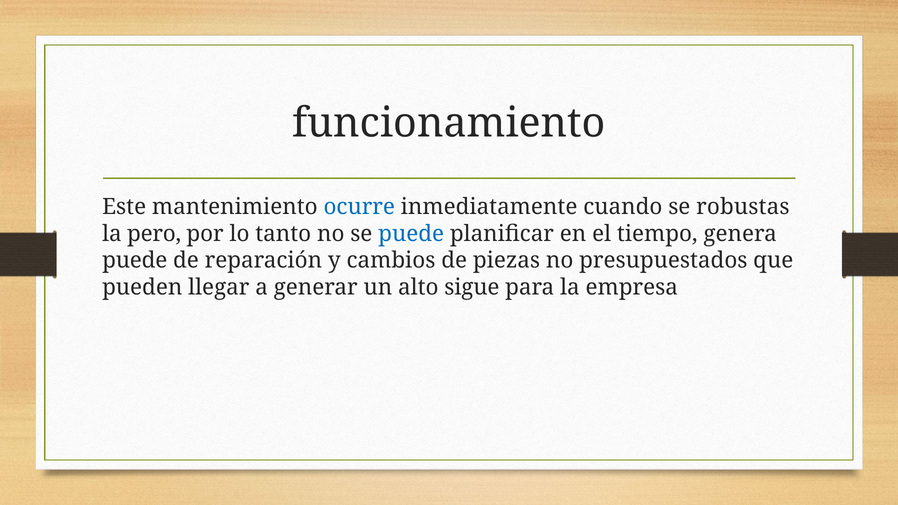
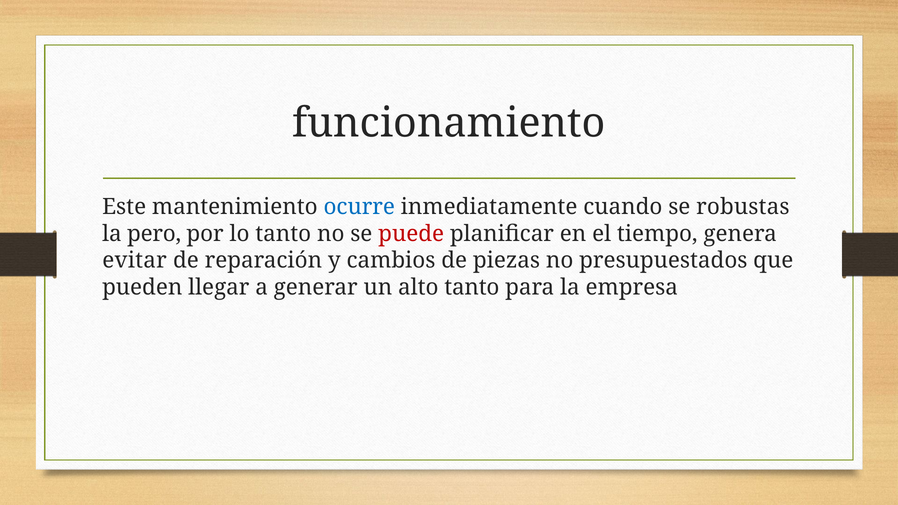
puede colour: blue -> red (411, 234)
puede: puede -> evitar (135, 261)
alto sigue: sigue -> tanto (472, 288)
